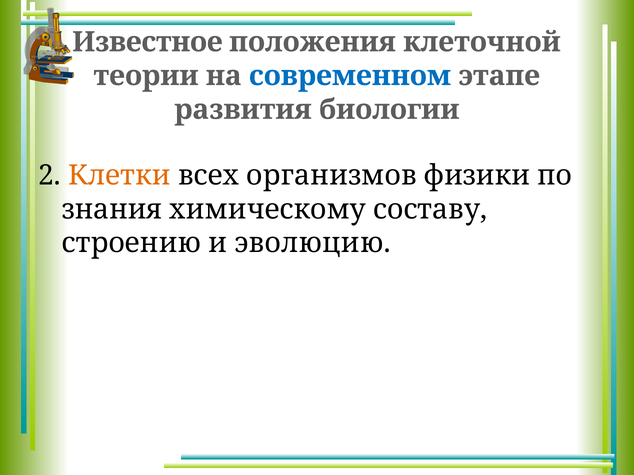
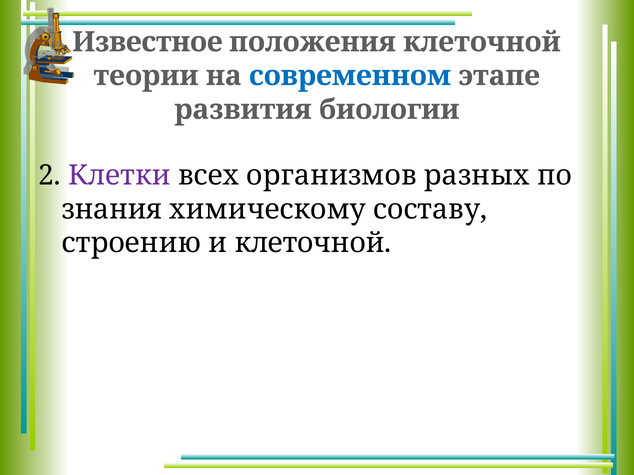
Клетки colour: orange -> purple (120, 176)
физики: физики -> разных (477, 176)
и эволюцию: эволюцию -> клеточной (313, 243)
